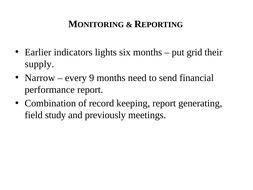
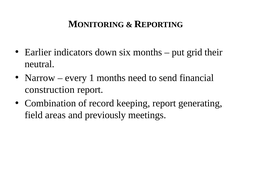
lights: lights -> down (106, 52)
supply: supply -> neutral (40, 64)
9: 9 -> 1 (92, 78)
performance: performance -> construction (50, 89)
study: study -> areas (55, 115)
